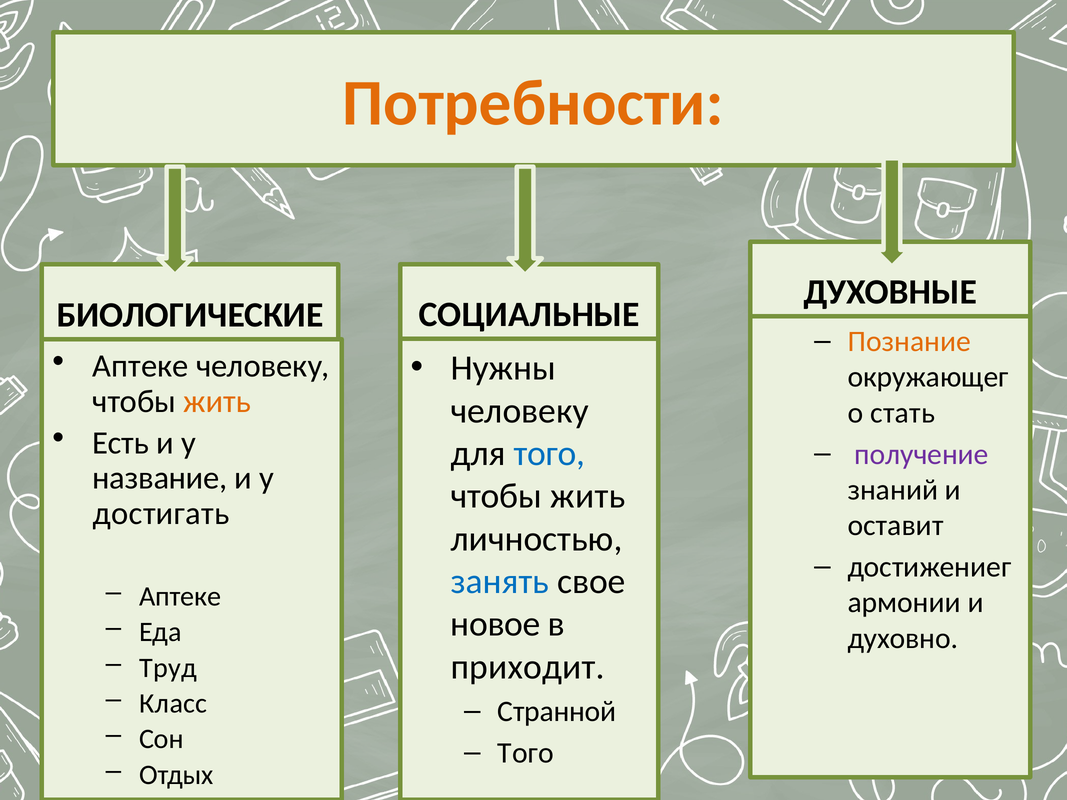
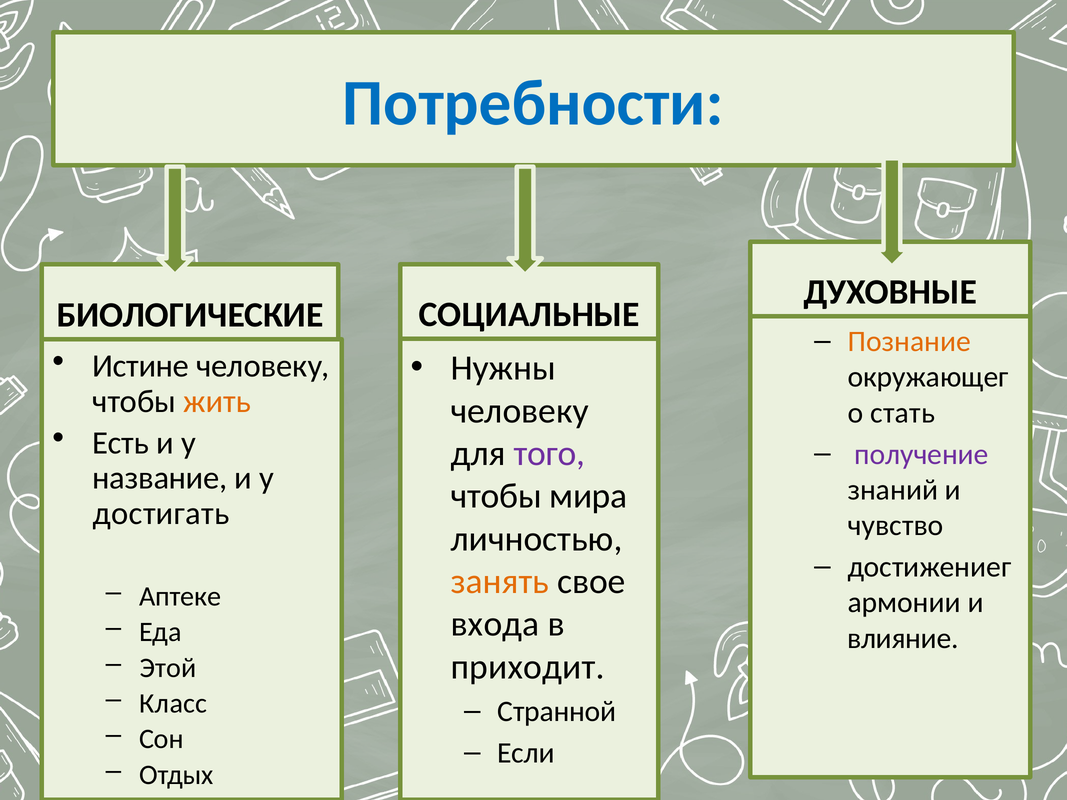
Потребности colour: orange -> blue (533, 103)
Аптеке: Аптеке -> Истине (141, 366)
того colour: blue -> purple (549, 454)
жить: жить -> мира (588, 496)
оставит: оставит -> чувство (896, 526)
занять colour: blue -> orange (500, 582)
новое: новое -> входа (495, 624)
духовно: духовно -> влияние (903, 638)
Труд: Труд -> Этой (168, 668)
Того: Того -> Если (526, 753)
